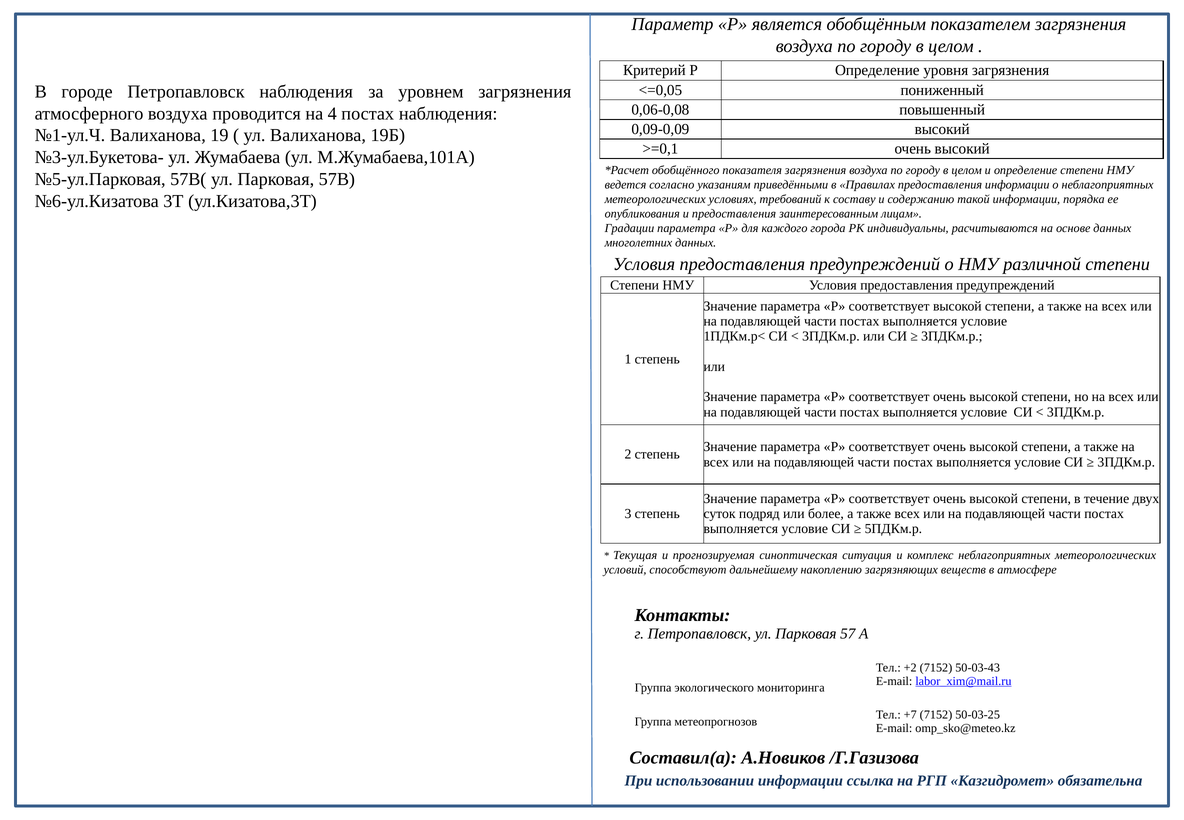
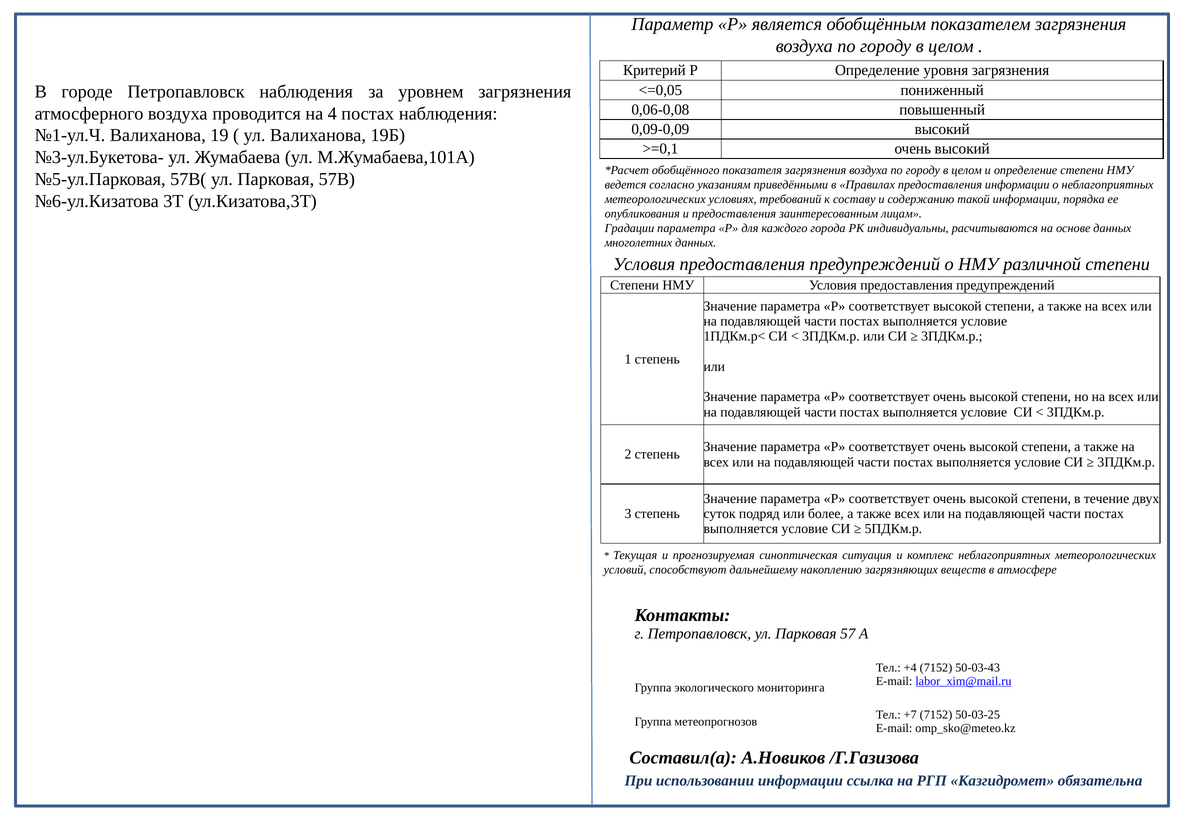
+2: +2 -> +4 (910, 667)
